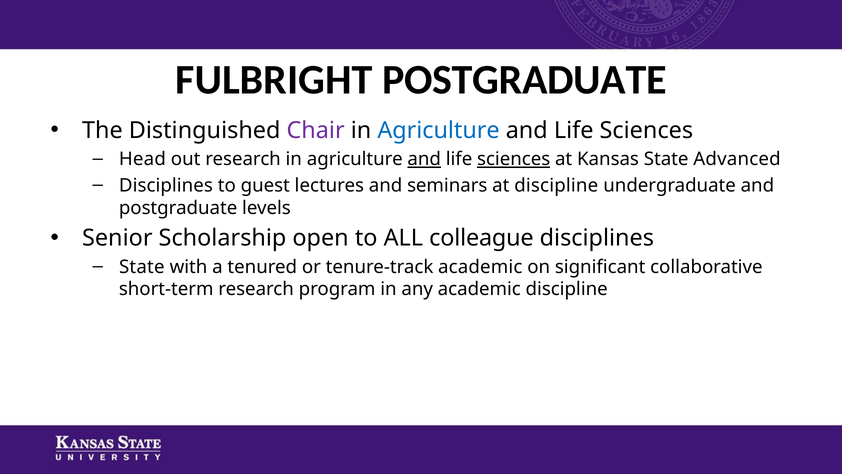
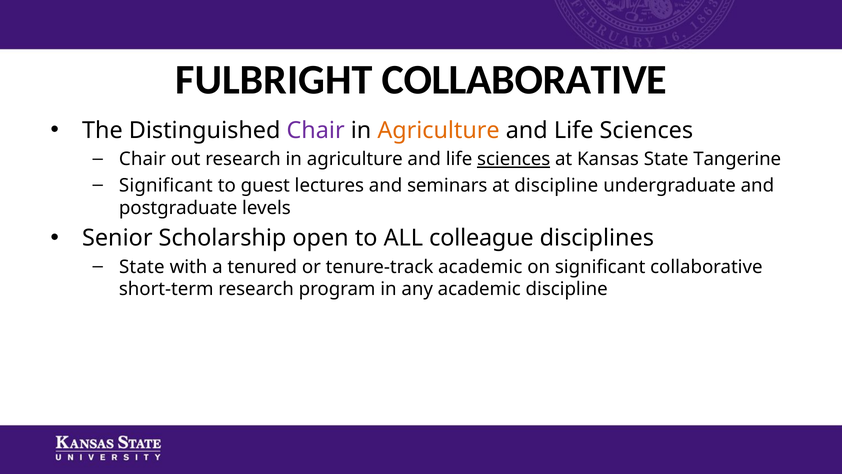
FULBRIGHT POSTGRADUATE: POSTGRADUATE -> COLLABORATIVE (524, 80)
Agriculture colour: blue -> orange (439, 130)
Head: Head -> Chair (142, 159)
and underline: present -> none (424, 159)
Advanced: Advanced -> Tangerine (737, 159)
Disciplines: Disciplines -> Significant (166, 185)
